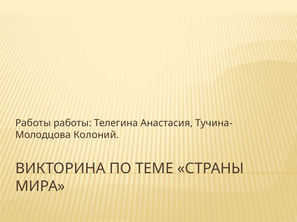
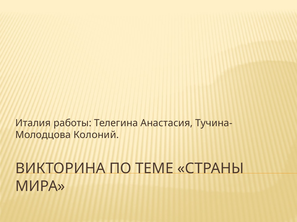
Работы: Работы -> Италия (33, 123)
